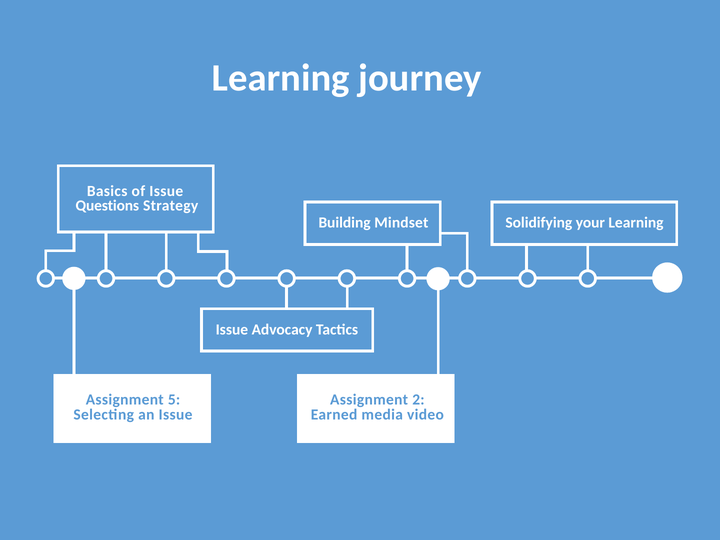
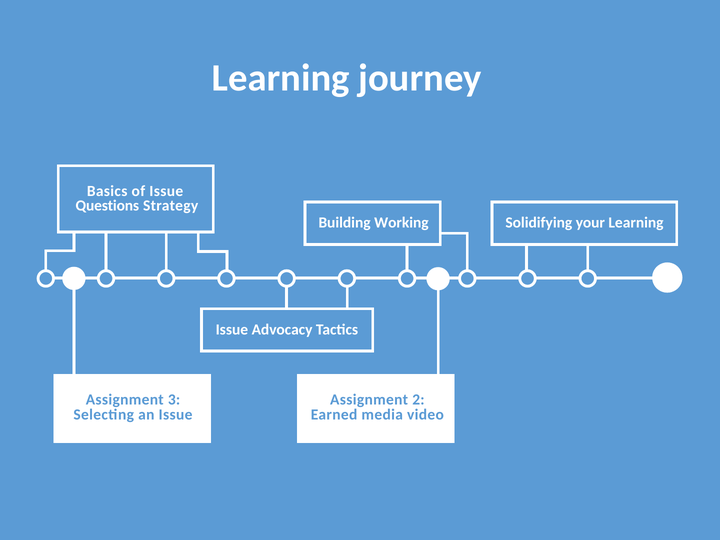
Mindset: Mindset -> Working (401, 223)
5: 5 -> 3 (174, 400)
